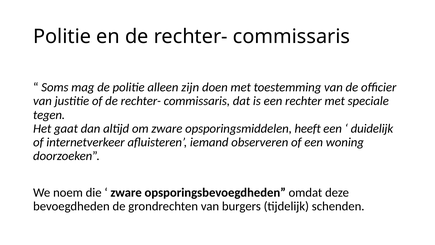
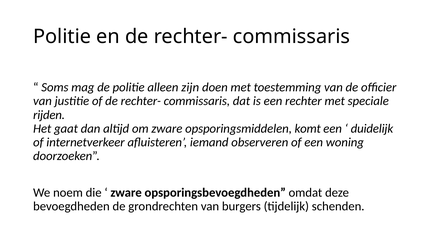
tegen: tegen -> rijden (49, 115)
heeft: heeft -> komt (308, 128)
